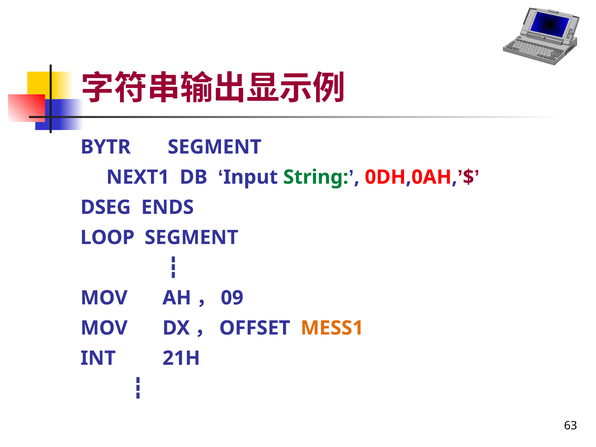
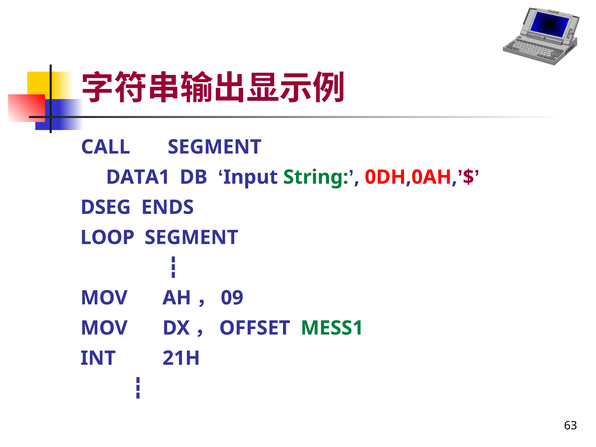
BYTR: BYTR -> CALL (106, 147)
NEXT1: NEXT1 -> DATA1 (138, 177)
MESS1 colour: orange -> green (332, 328)
